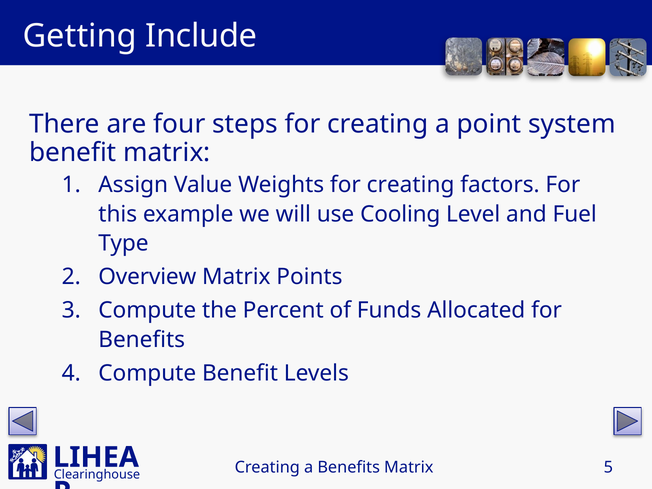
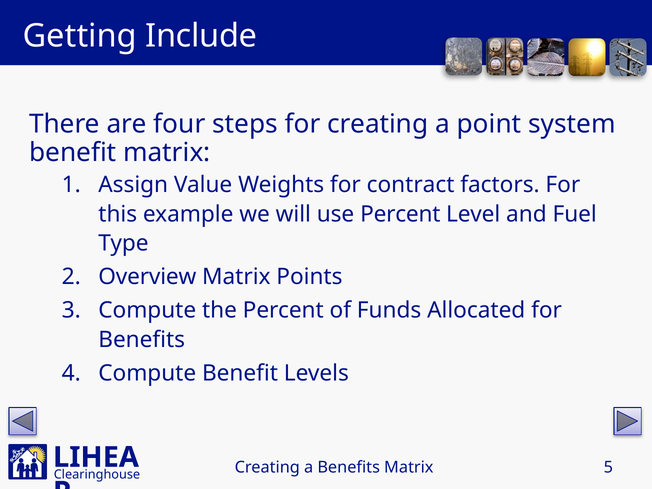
Weights for creating: creating -> contract (411, 185)
use Cooling: Cooling -> Percent (400, 214)
